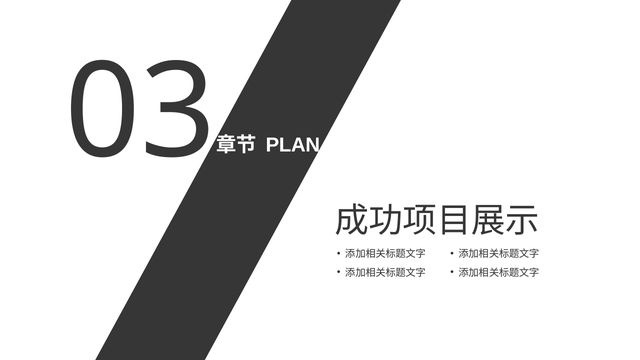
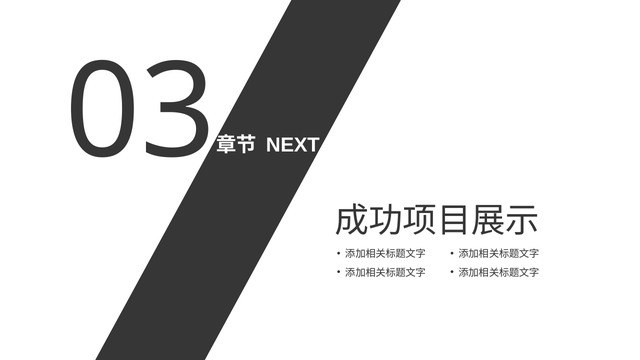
PLAN: PLAN -> NEXT (293, 145)
